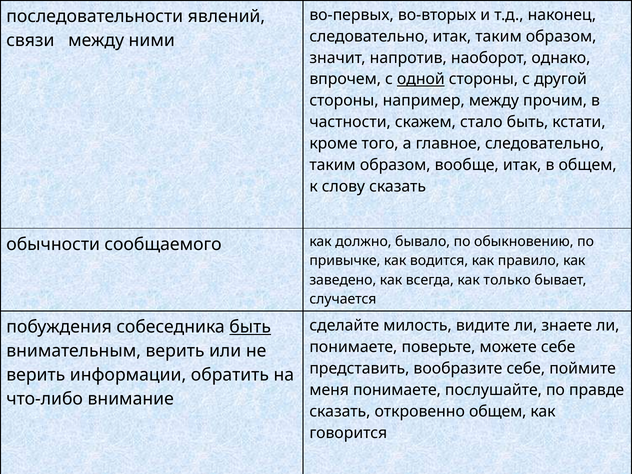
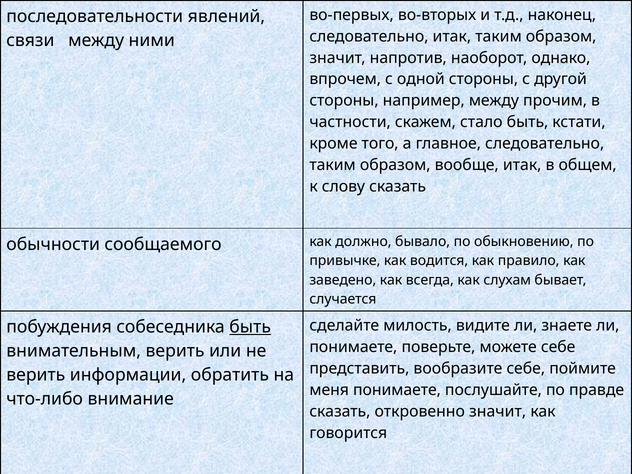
одной underline: present -> none (421, 79)
только: только -> слухам (507, 280)
откровенно общем: общем -> значит (498, 412)
